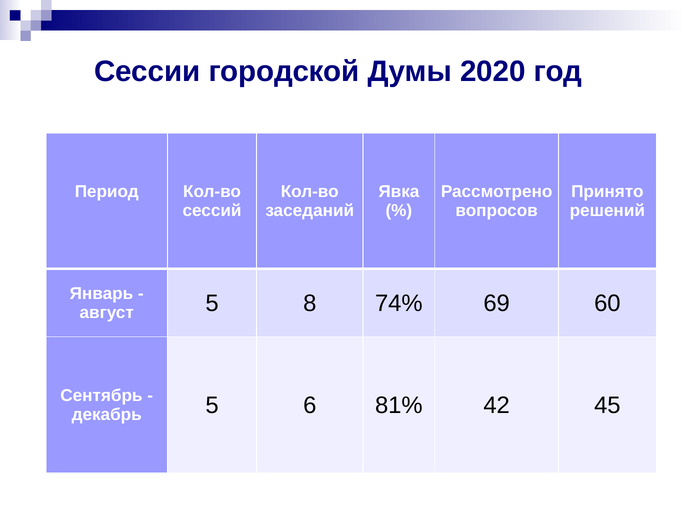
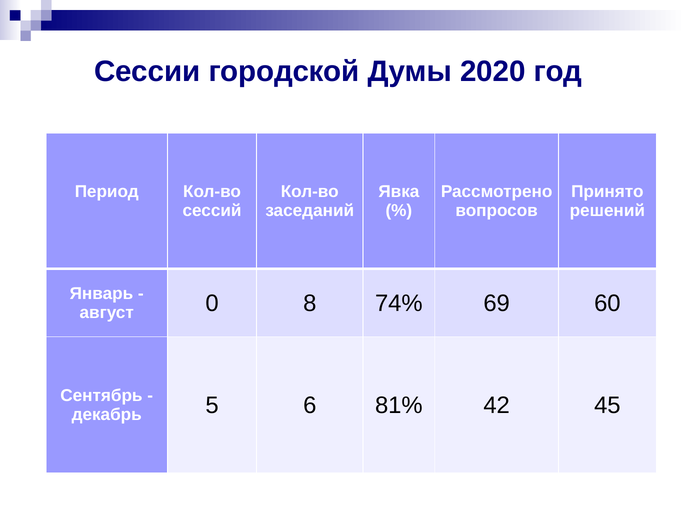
август 5: 5 -> 0 (212, 304)
